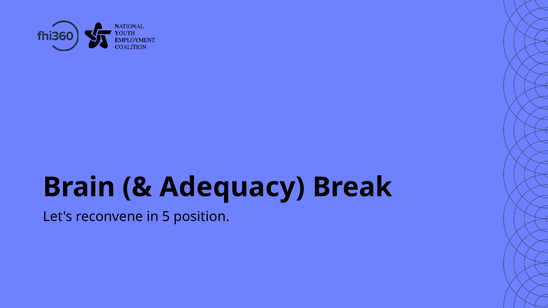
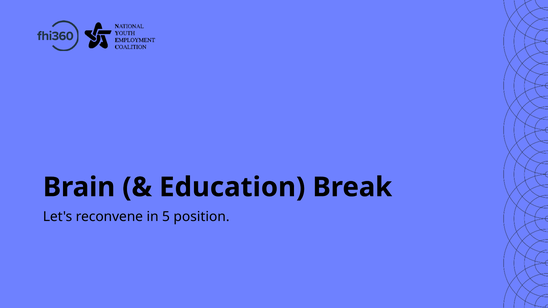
Adequacy: Adequacy -> Education (232, 187)
